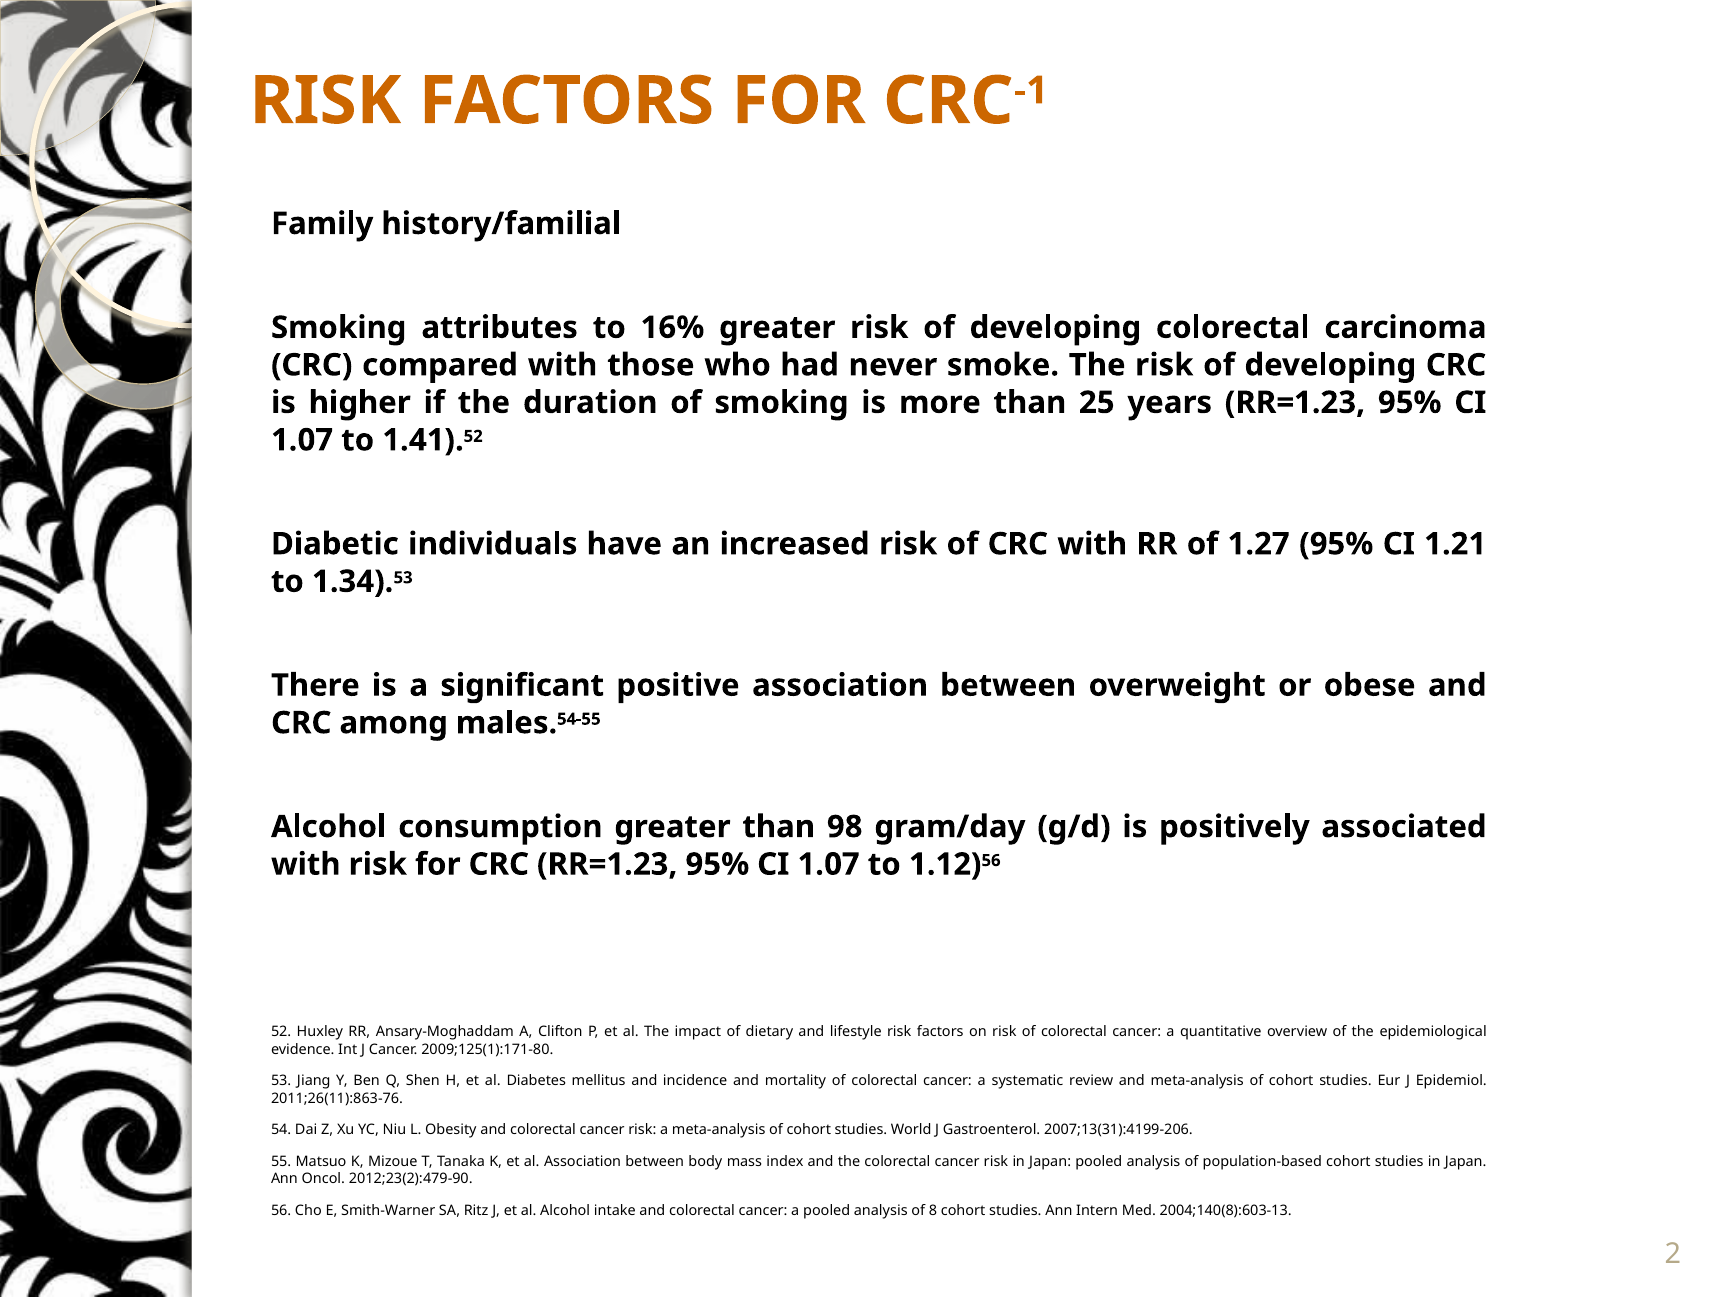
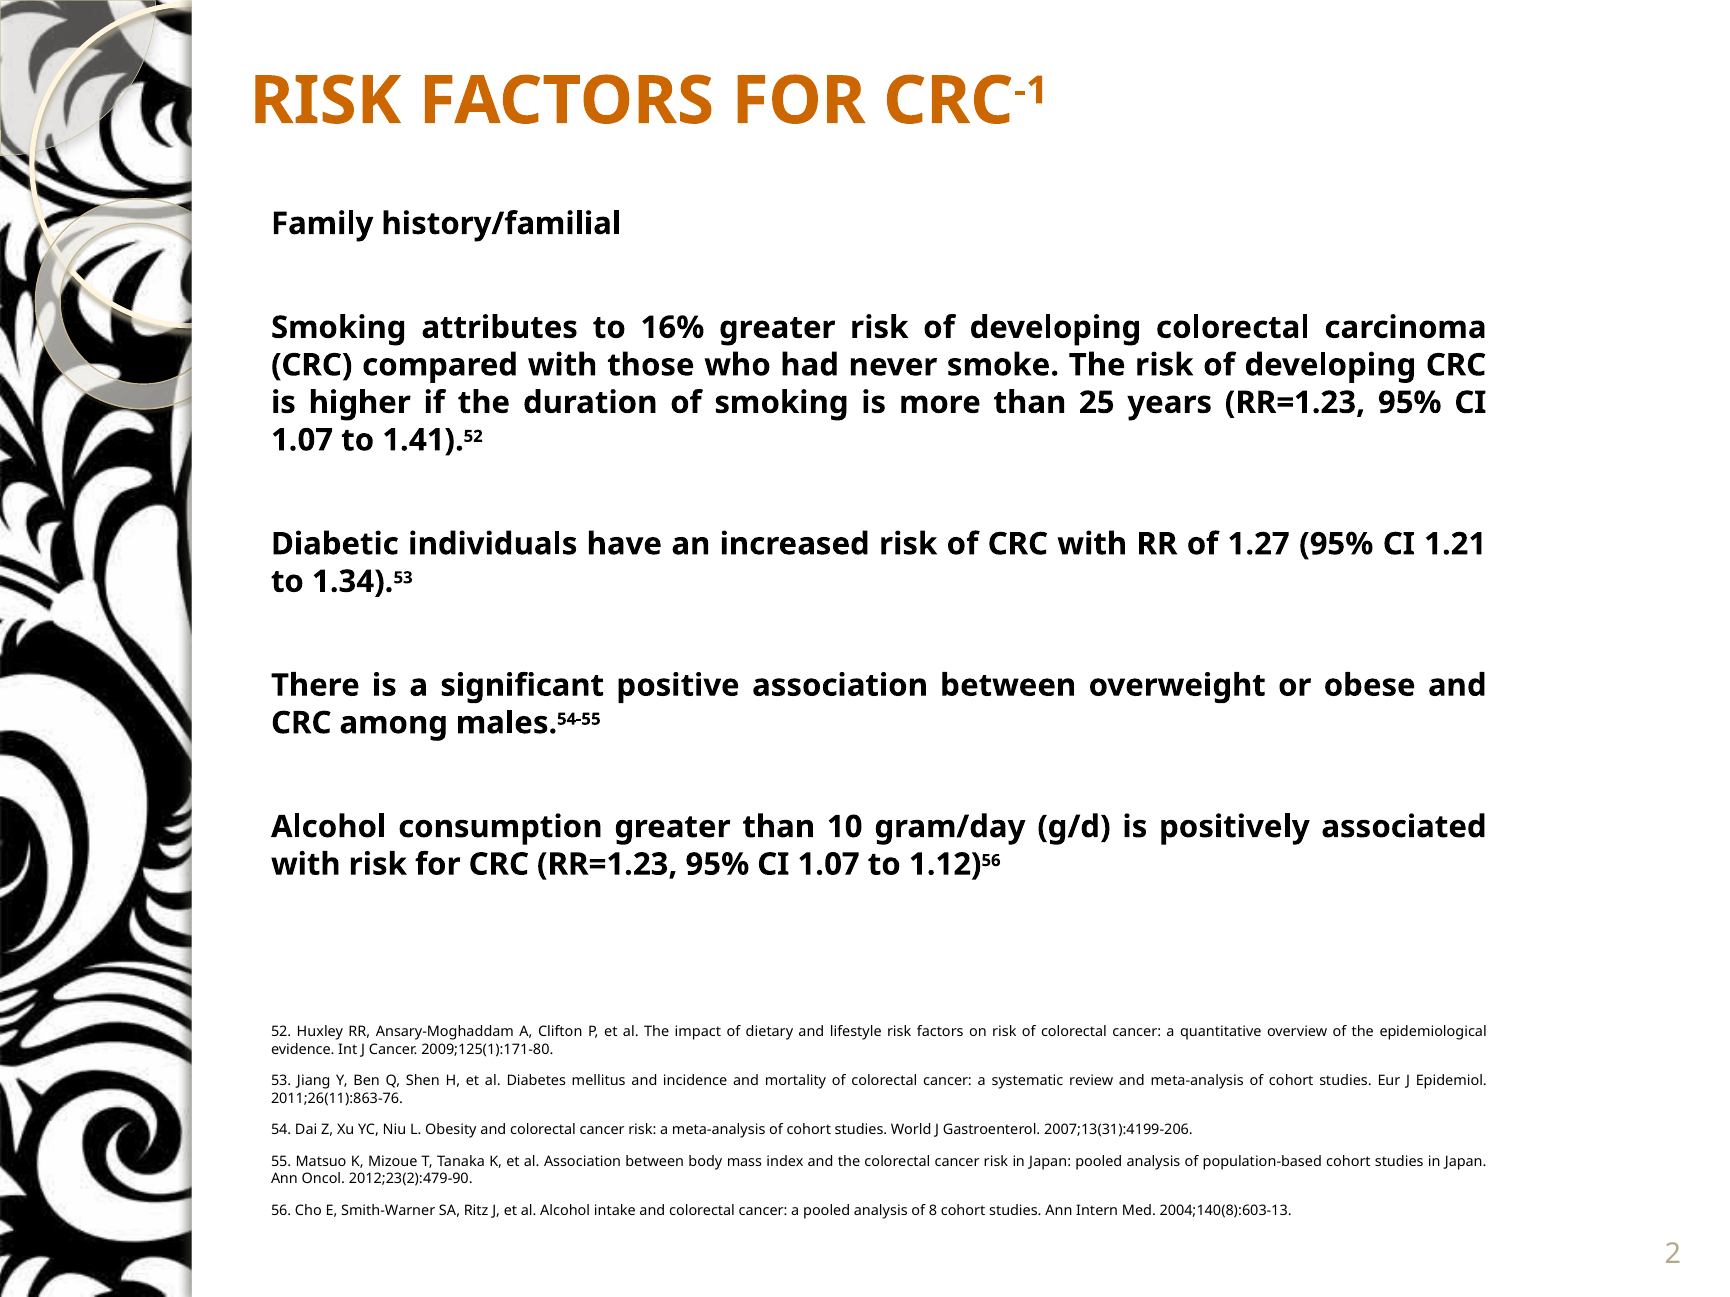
98: 98 -> 10 (845, 827)
